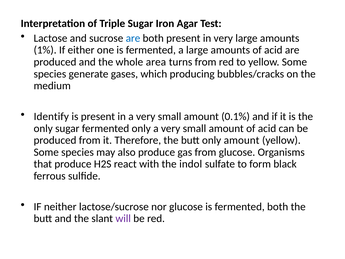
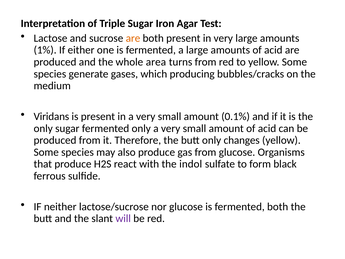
are colour: blue -> orange (133, 38)
Identify: Identify -> Viridans (51, 116)
only amount: amount -> changes (242, 140)
